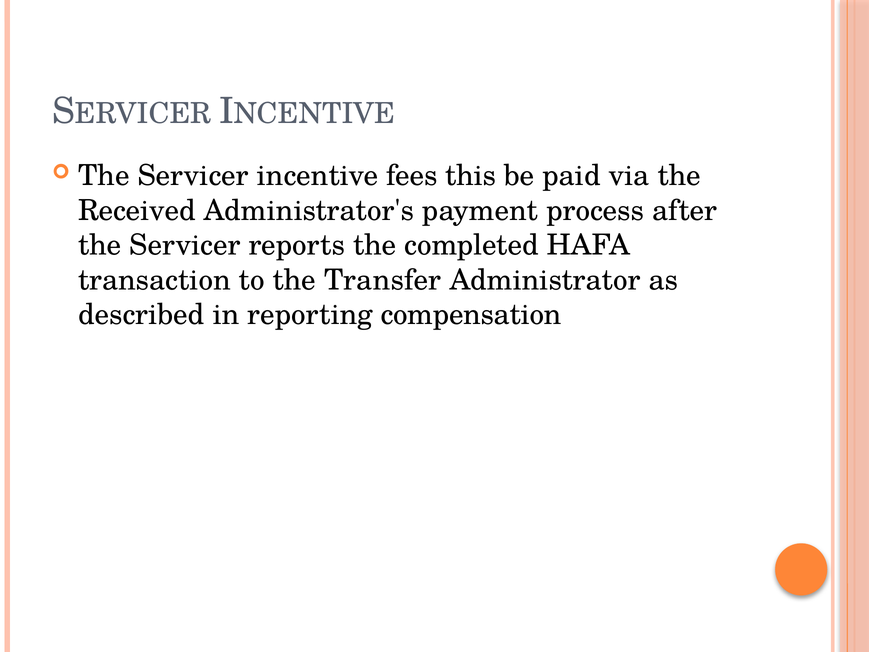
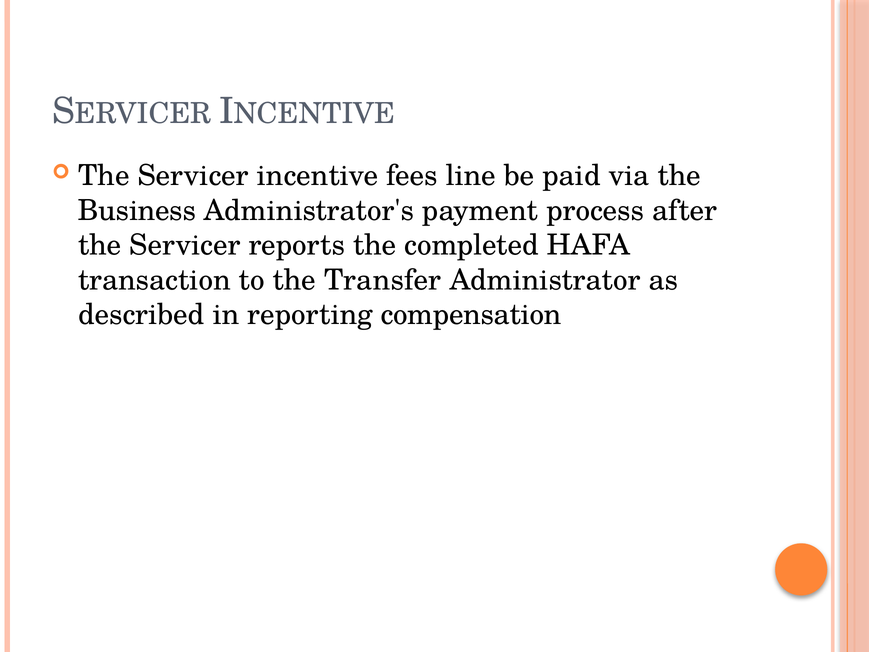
this: this -> line (471, 176)
Received: Received -> Business (137, 211)
